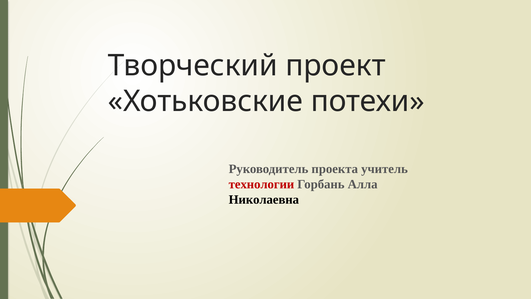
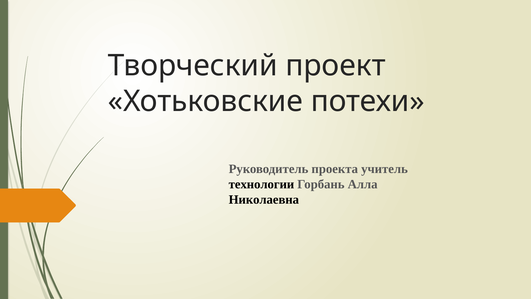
технологии colour: red -> black (261, 184)
